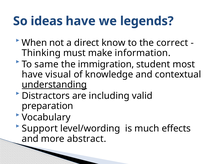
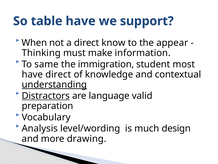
ideas: ideas -> table (47, 21)
legends: legends -> support (147, 21)
correct: correct -> appear (172, 43)
have visual: visual -> direct (58, 74)
Distractors underline: none -> present (46, 96)
including: including -> language (109, 96)
Support: Support -> Analysis (40, 128)
effects: effects -> design (176, 128)
abstract: abstract -> drawing (87, 138)
